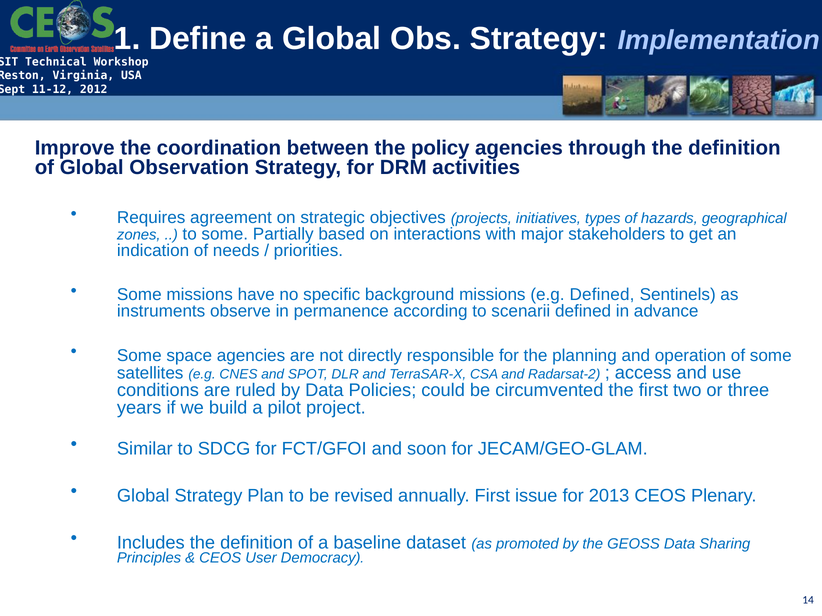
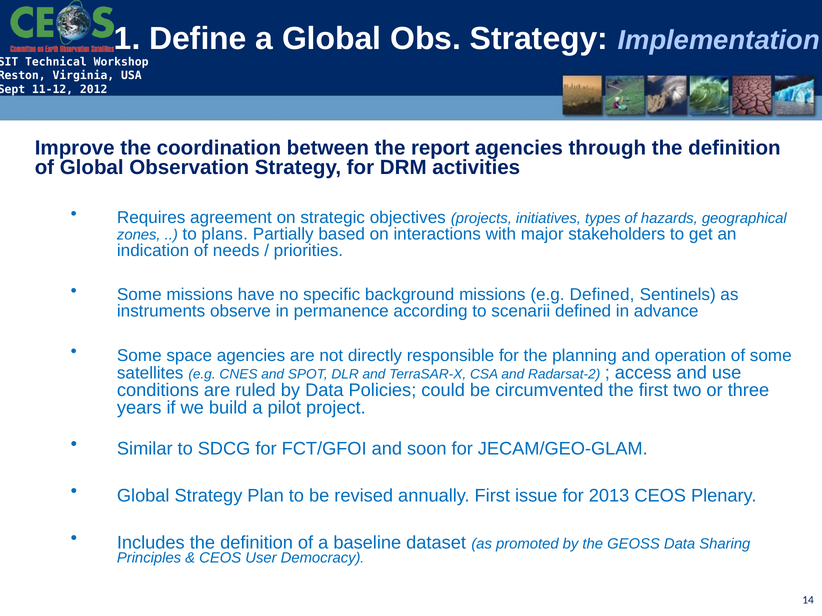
policy: policy -> report (440, 148)
to some: some -> plans (225, 234)
